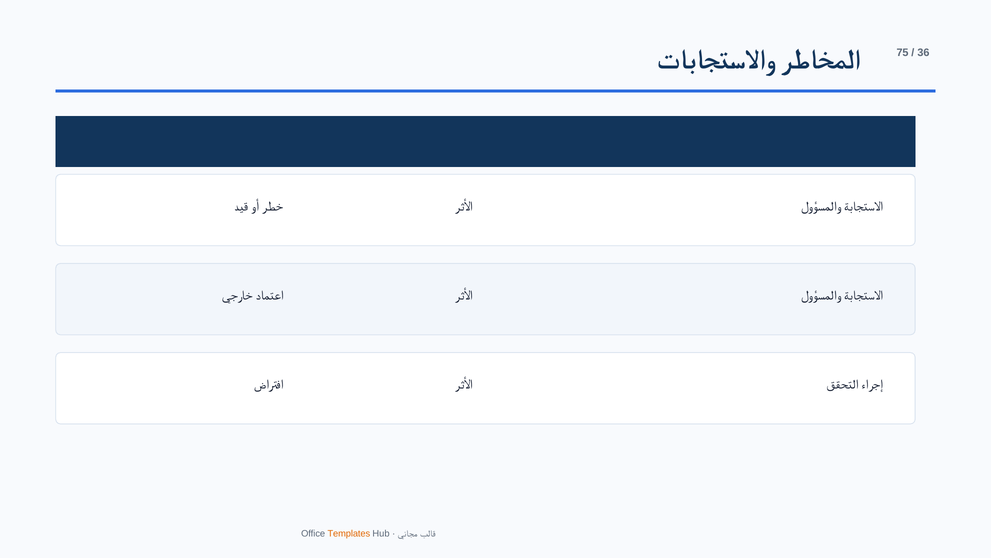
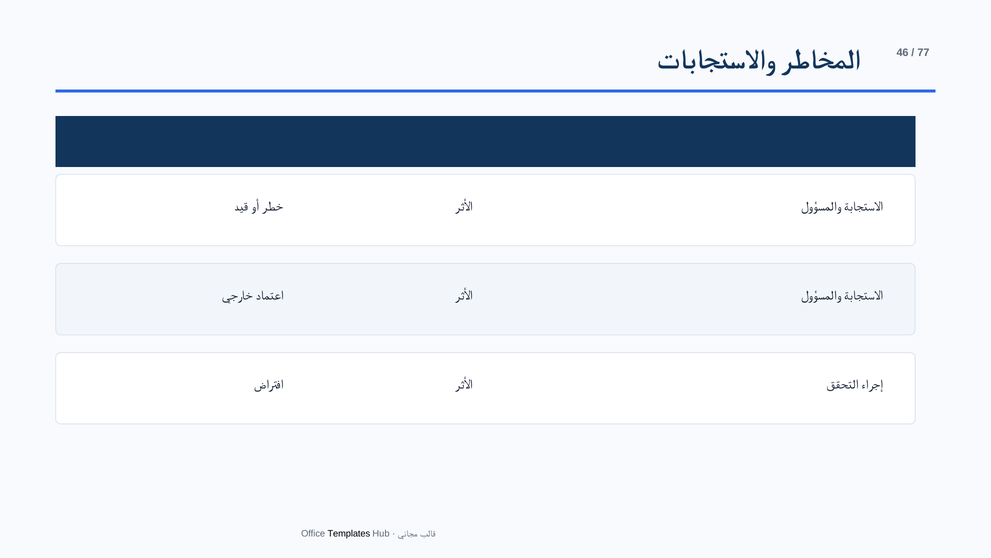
75: 75 -> 46 (903, 53)
36: 36 -> 77 (923, 53)
Templates colour: orange -> black (349, 533)
